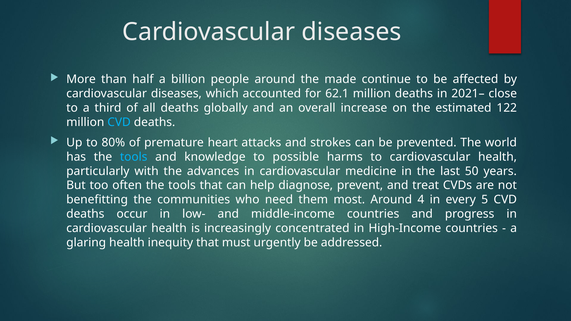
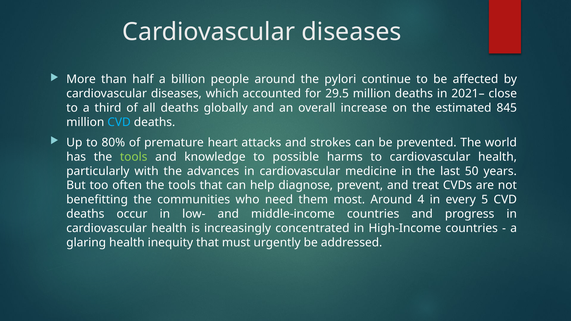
made: made -> pylori (340, 79)
62.1: 62.1 -> 29.5 (337, 94)
122: 122 -> 845 (507, 108)
tools colour: light blue -> light green (134, 157)
